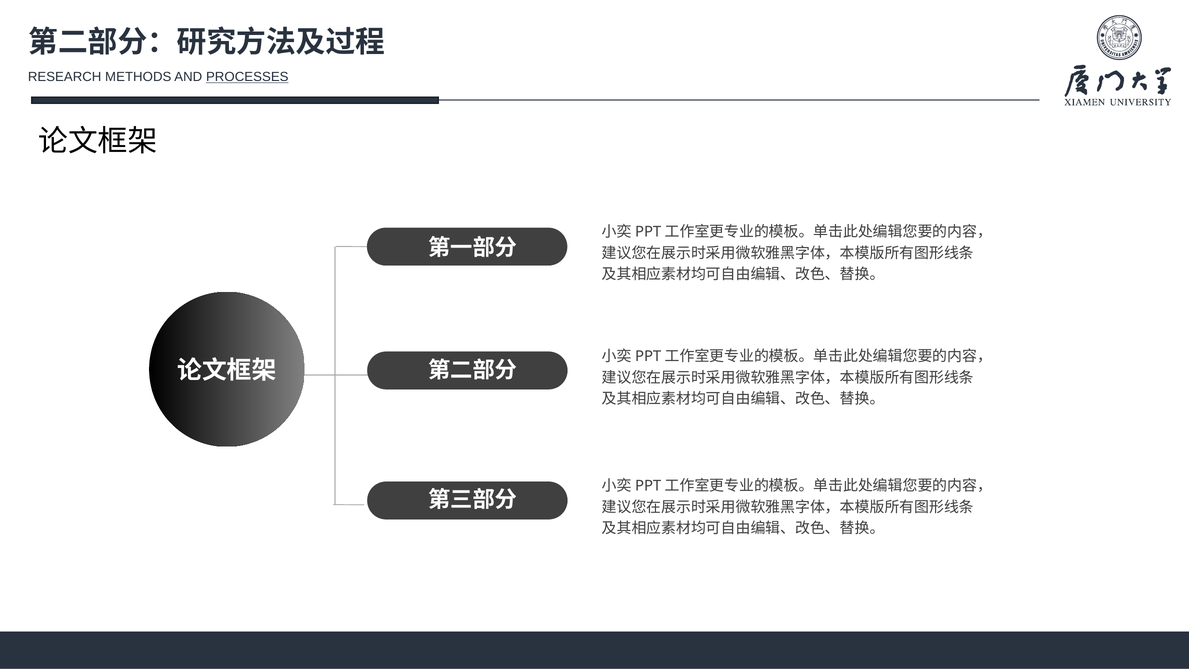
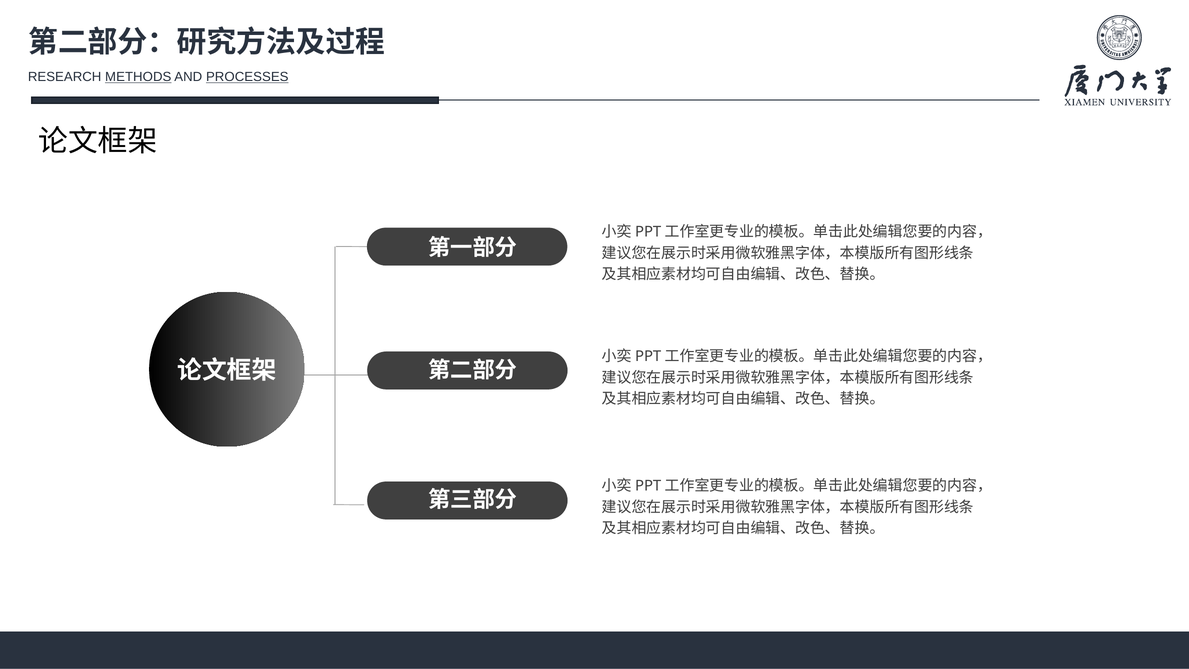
METHODS underline: none -> present (138, 77)
